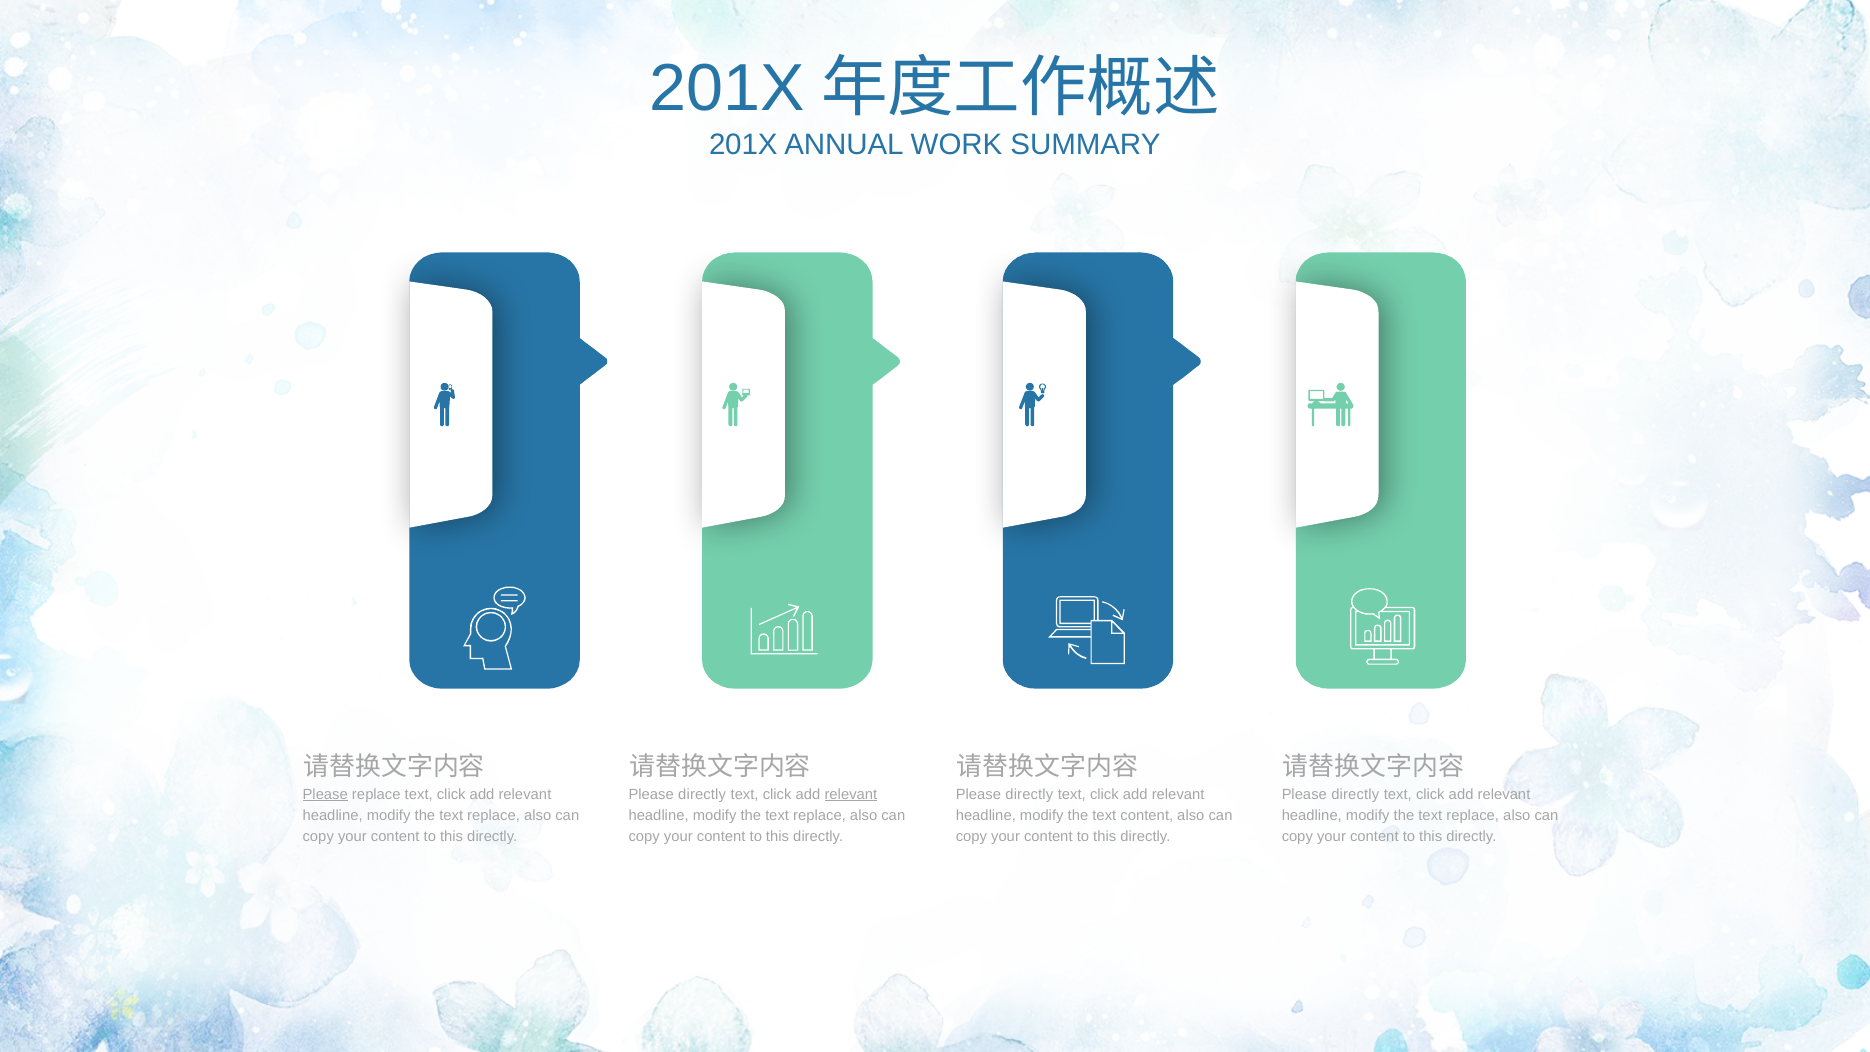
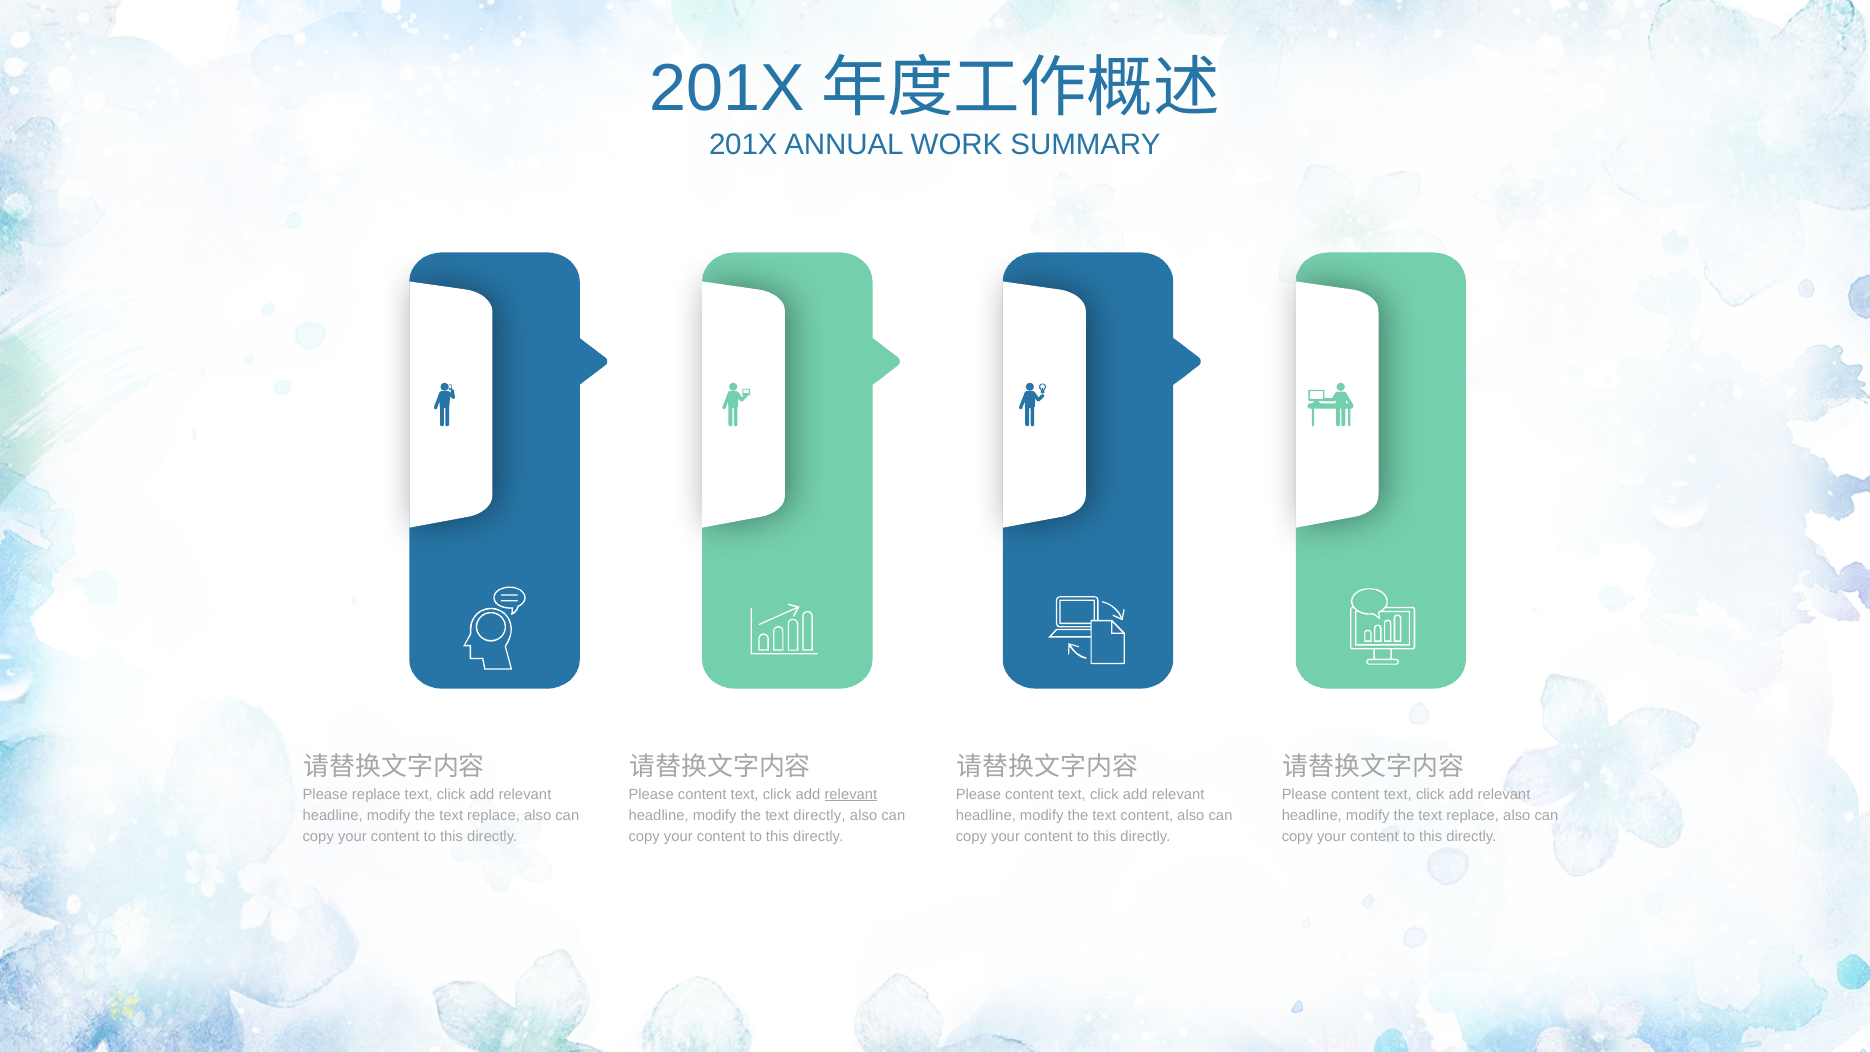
Please underline: present -> none (325, 794)
directly: directly -> content (702, 794)
directly: directly -> content (1029, 794)
directly: directly -> content (1355, 794)
replace: replace -> directly (819, 815)
